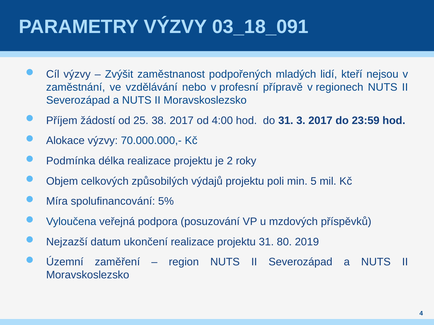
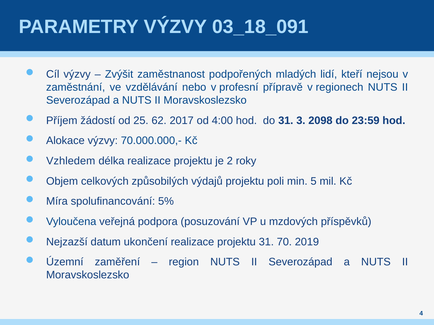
38: 38 -> 62 (159, 121)
3 2017: 2017 -> 2098 (320, 121)
Podmínka: Podmínka -> Vzhledem (71, 161)
80: 80 -> 70 (284, 242)
